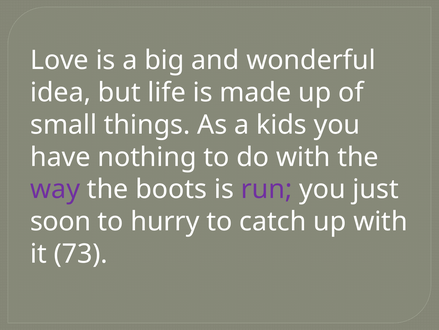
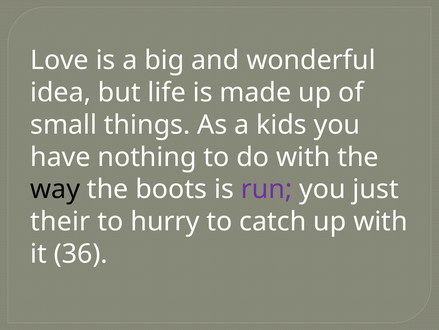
way colour: purple -> black (55, 189)
soon: soon -> their (60, 221)
73: 73 -> 36 (81, 253)
